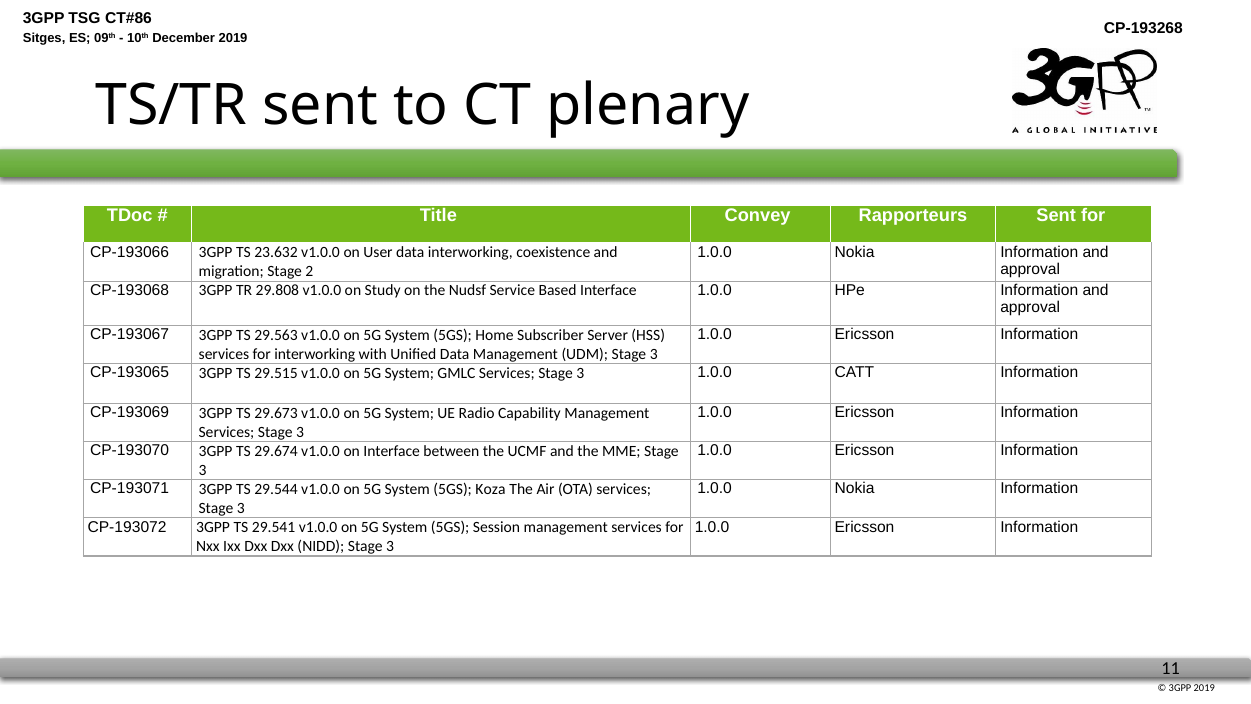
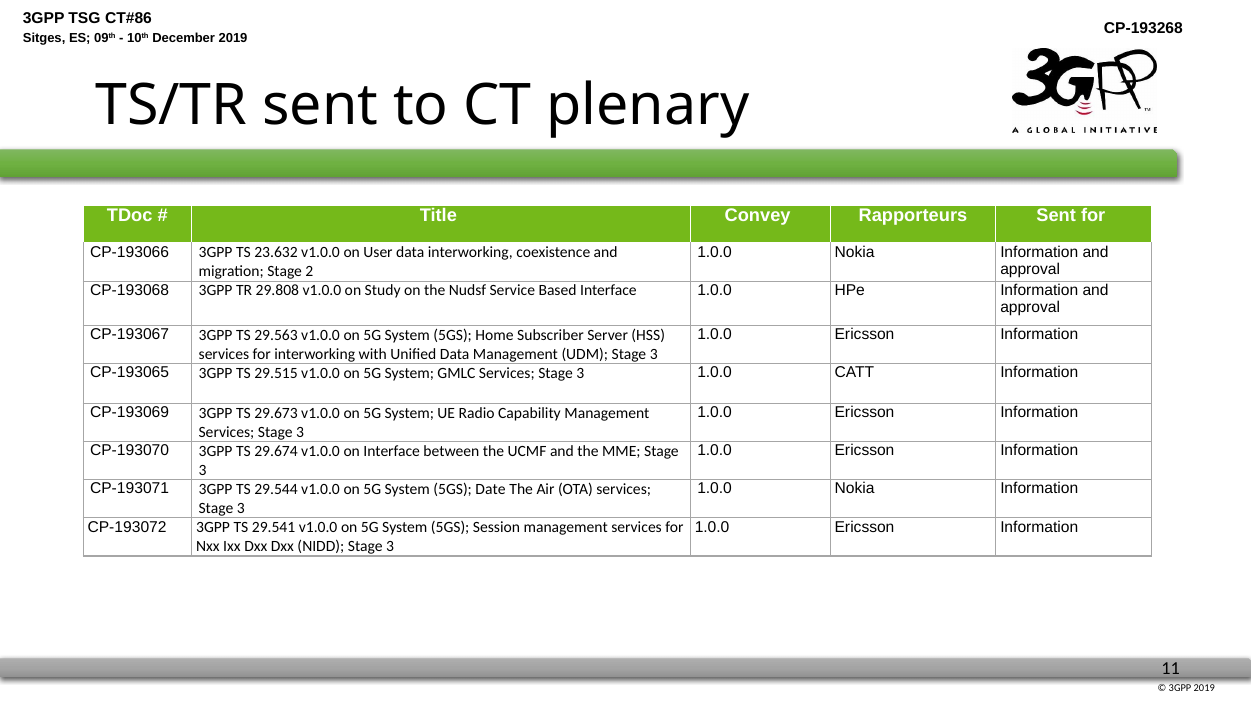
Koza: Koza -> Date (491, 489)
